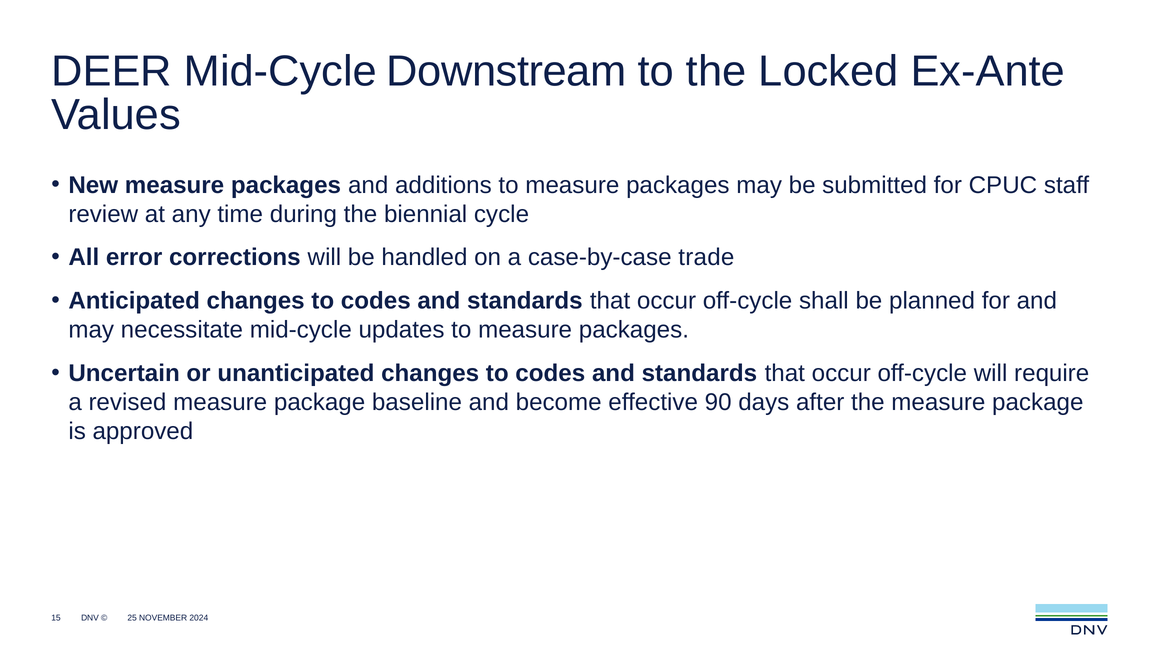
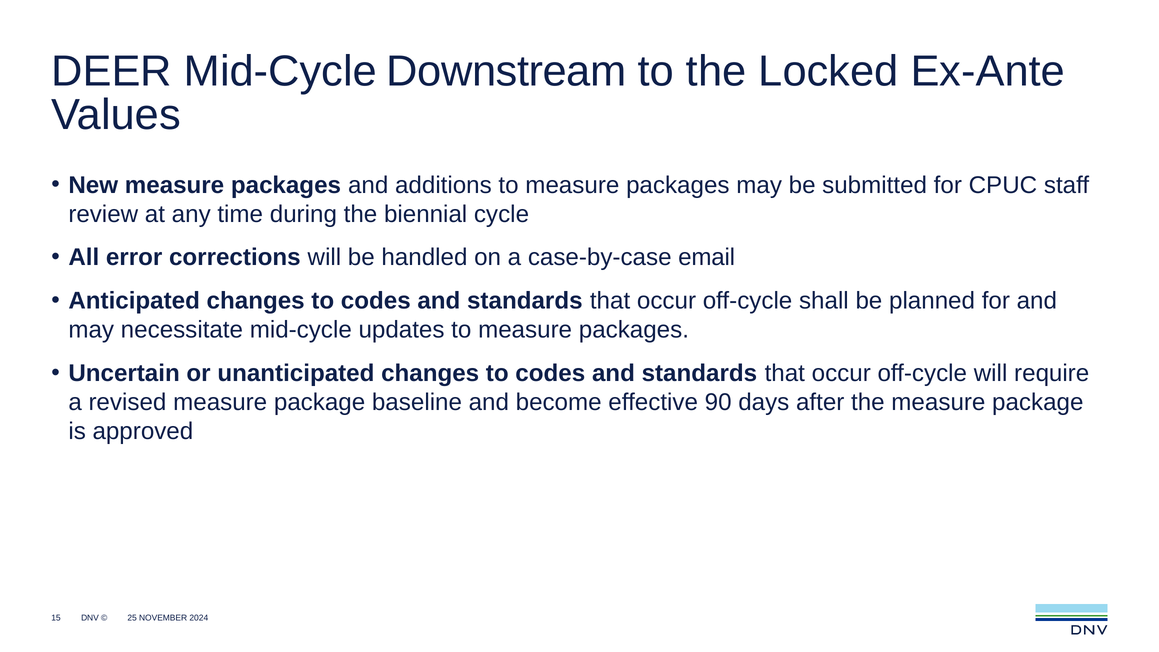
trade: trade -> email (707, 257)
